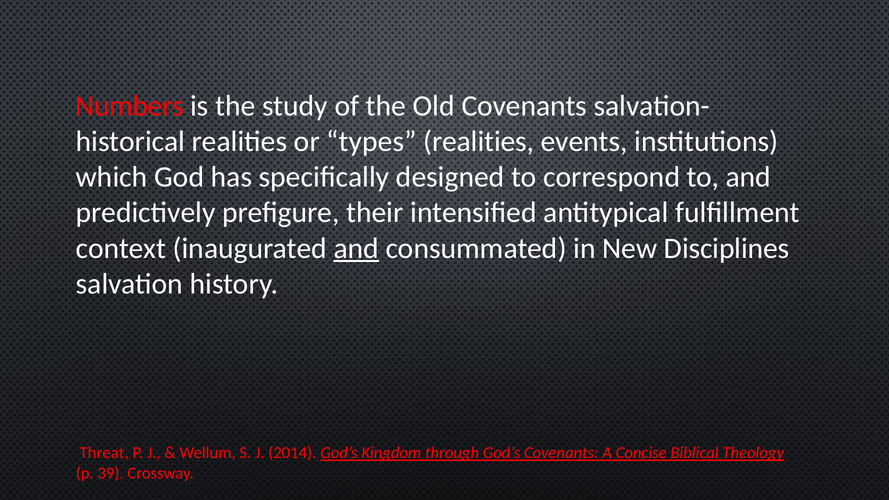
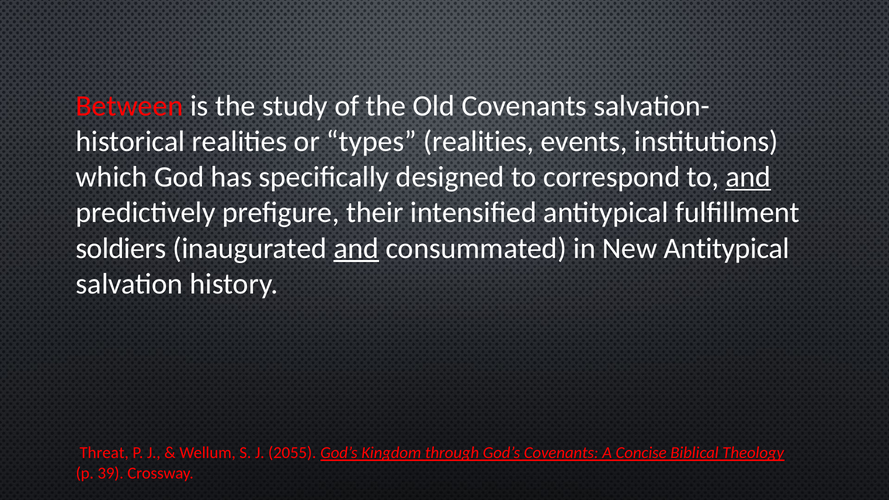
Numbers: Numbers -> Between (129, 106)
and underline: none -> present (748, 177)
context: context -> soldiers (121, 248)
New Disciplines: Disciplines -> Antitypical (727, 248)
2014: 2014 -> 2055 (292, 453)
